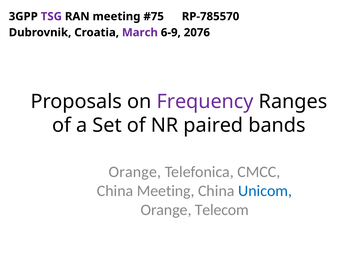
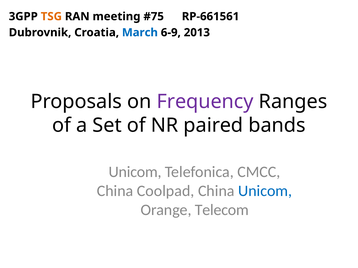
TSG colour: purple -> orange (51, 16)
RP-785570: RP-785570 -> RP-661561 (211, 16)
March colour: purple -> blue (140, 33)
2076: 2076 -> 2013 (197, 33)
Orange: Orange -> Unicom (135, 172)
China Meeting: Meeting -> Coolpad (166, 191)
